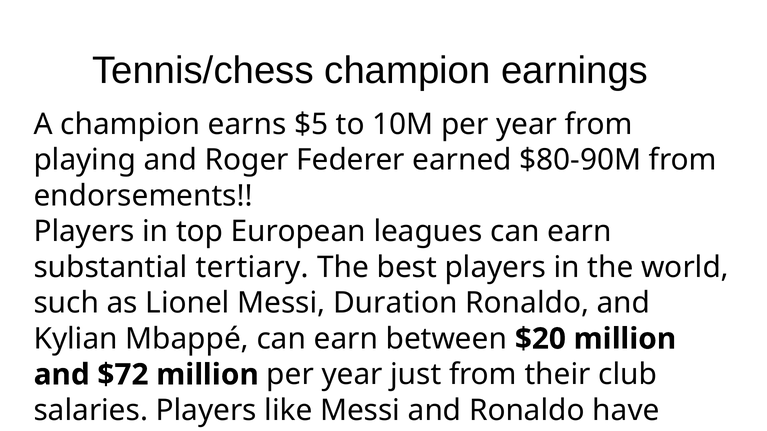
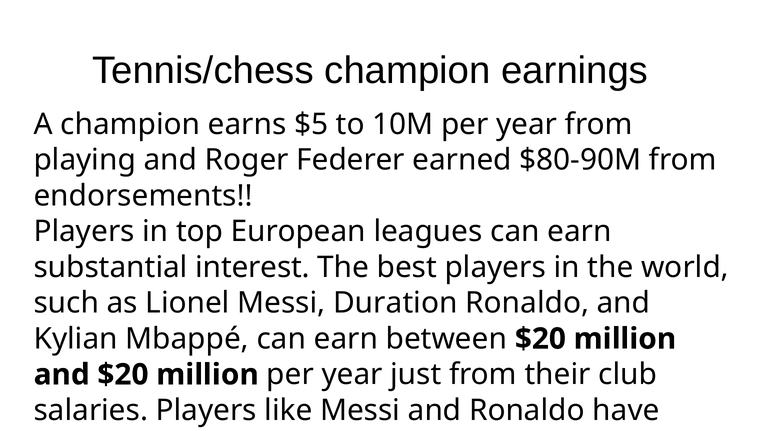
tertiary: tertiary -> interest (253, 268)
and $72: $72 -> $20 (123, 375)
